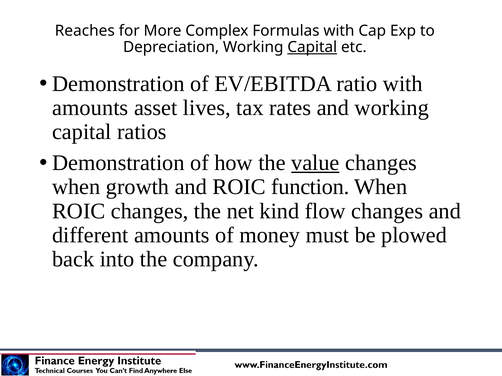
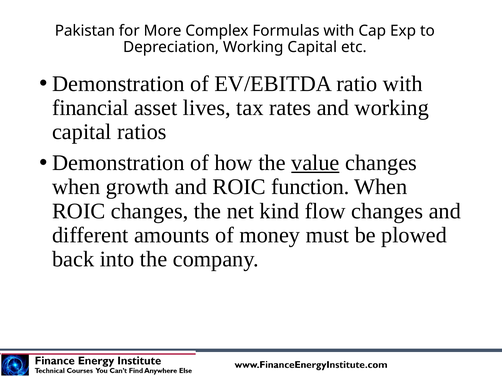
Reaches: Reaches -> Pakistan (85, 31)
Capital underline: present -> none (312, 47)
amounts: amounts -> financial (90, 108)
